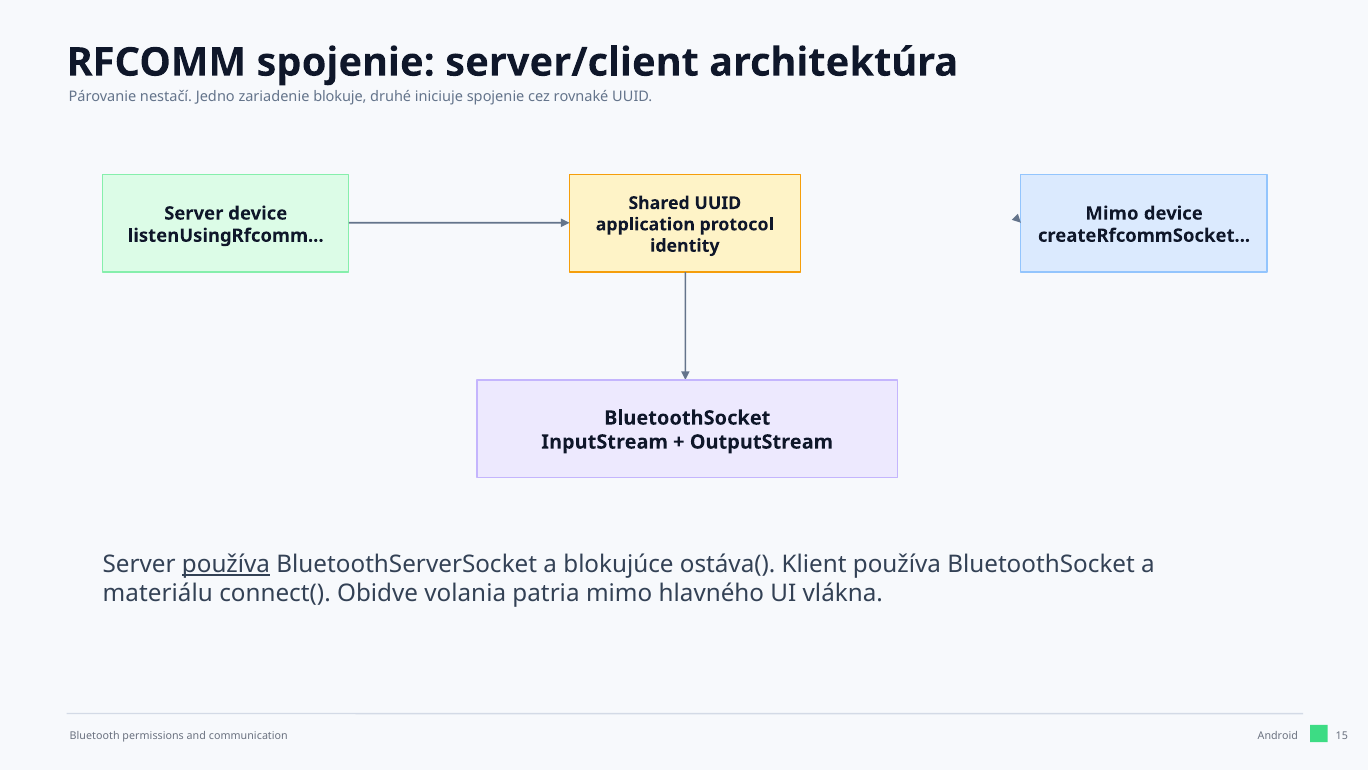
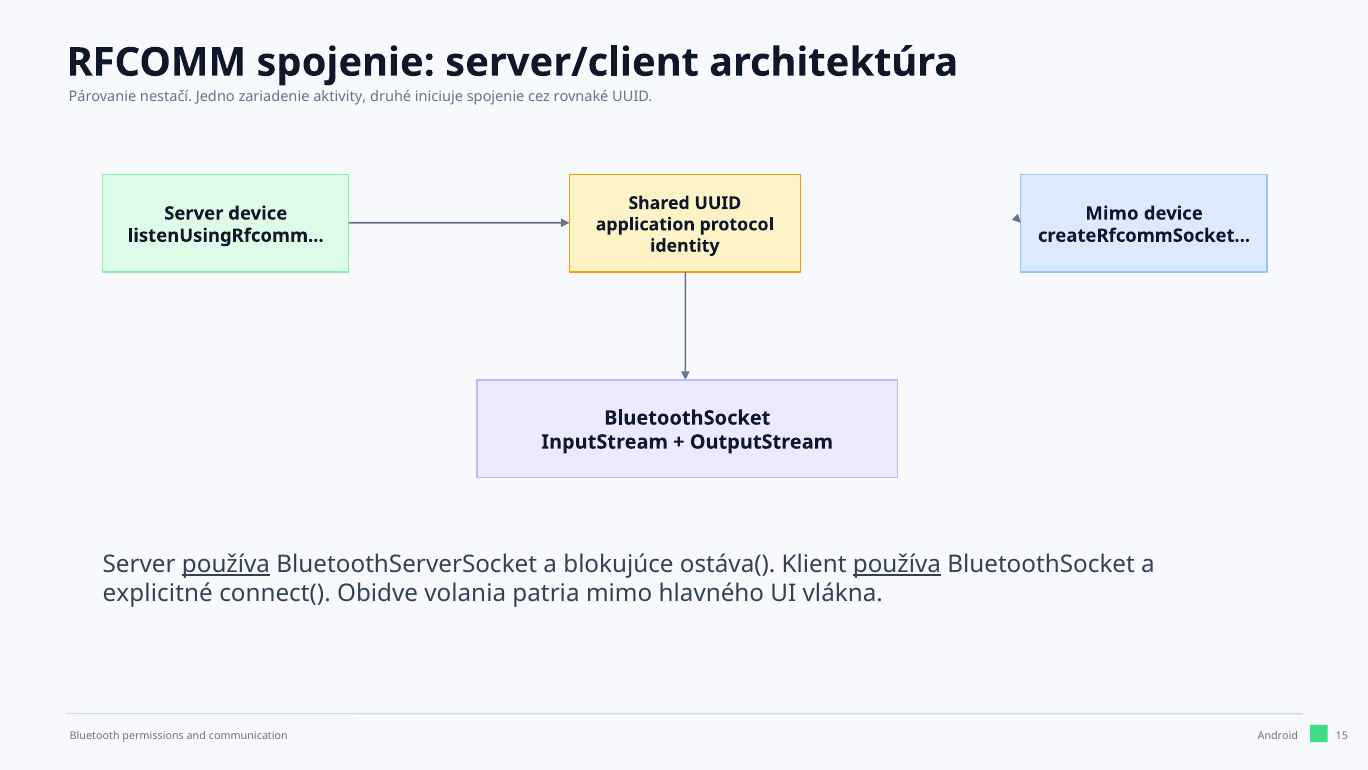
blokuje: blokuje -> aktivity (340, 97)
používa underline: none -> present (897, 564)
materiálu: materiálu -> explicitné (158, 593)
